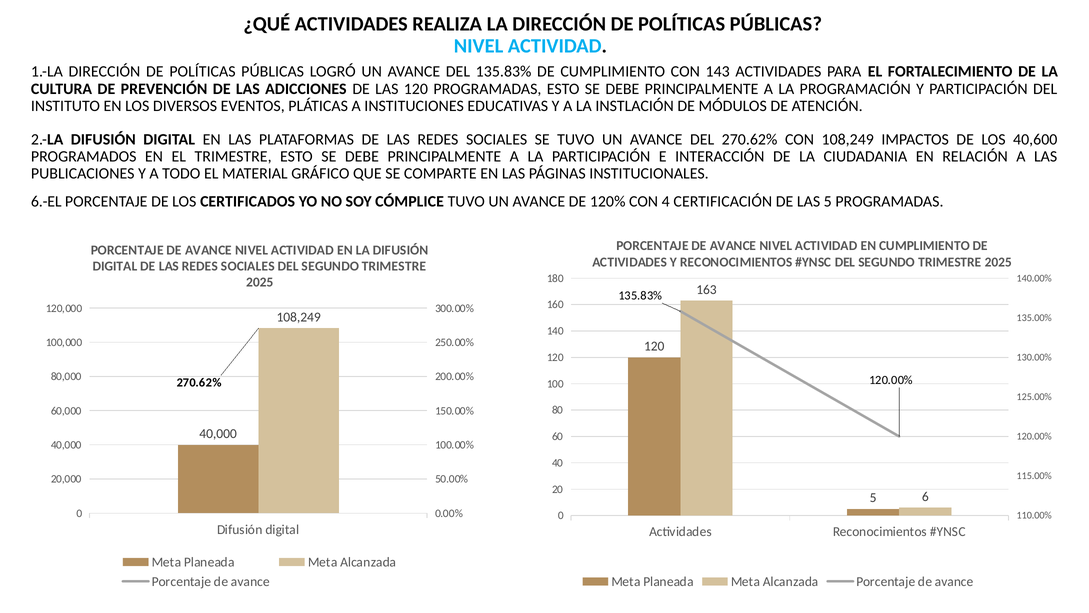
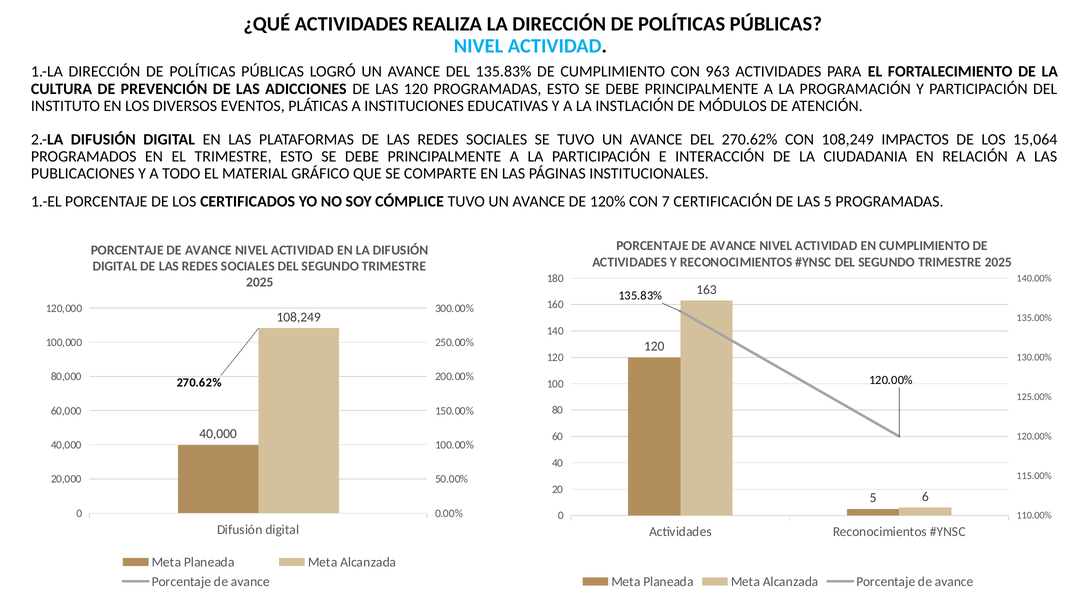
143: 143 -> 963 (718, 72)
40,600: 40,600 -> 15,064 (1035, 139)
6.-EL: 6.-EL -> 1.-EL (46, 202)
4: 4 -> 7 (666, 202)
